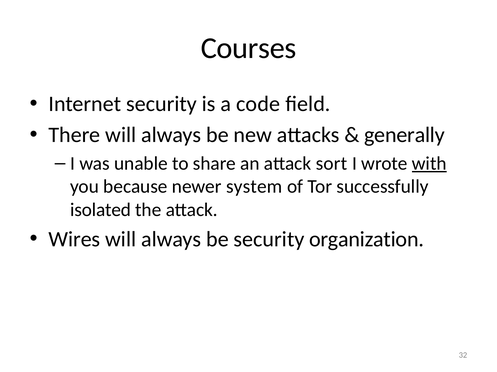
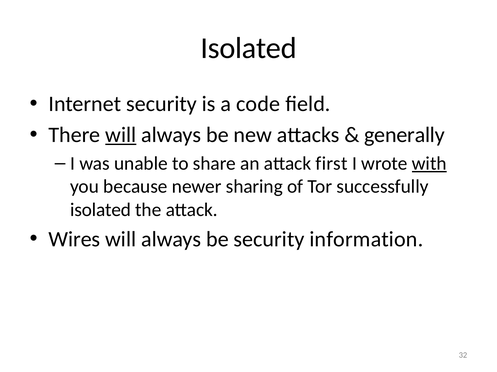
Courses: Courses -> Isolated (249, 48)
will underline: none -> present (121, 135)
sort: sort -> first (332, 164)
system: system -> sharing (254, 187)
organization: organization -> information (366, 240)
